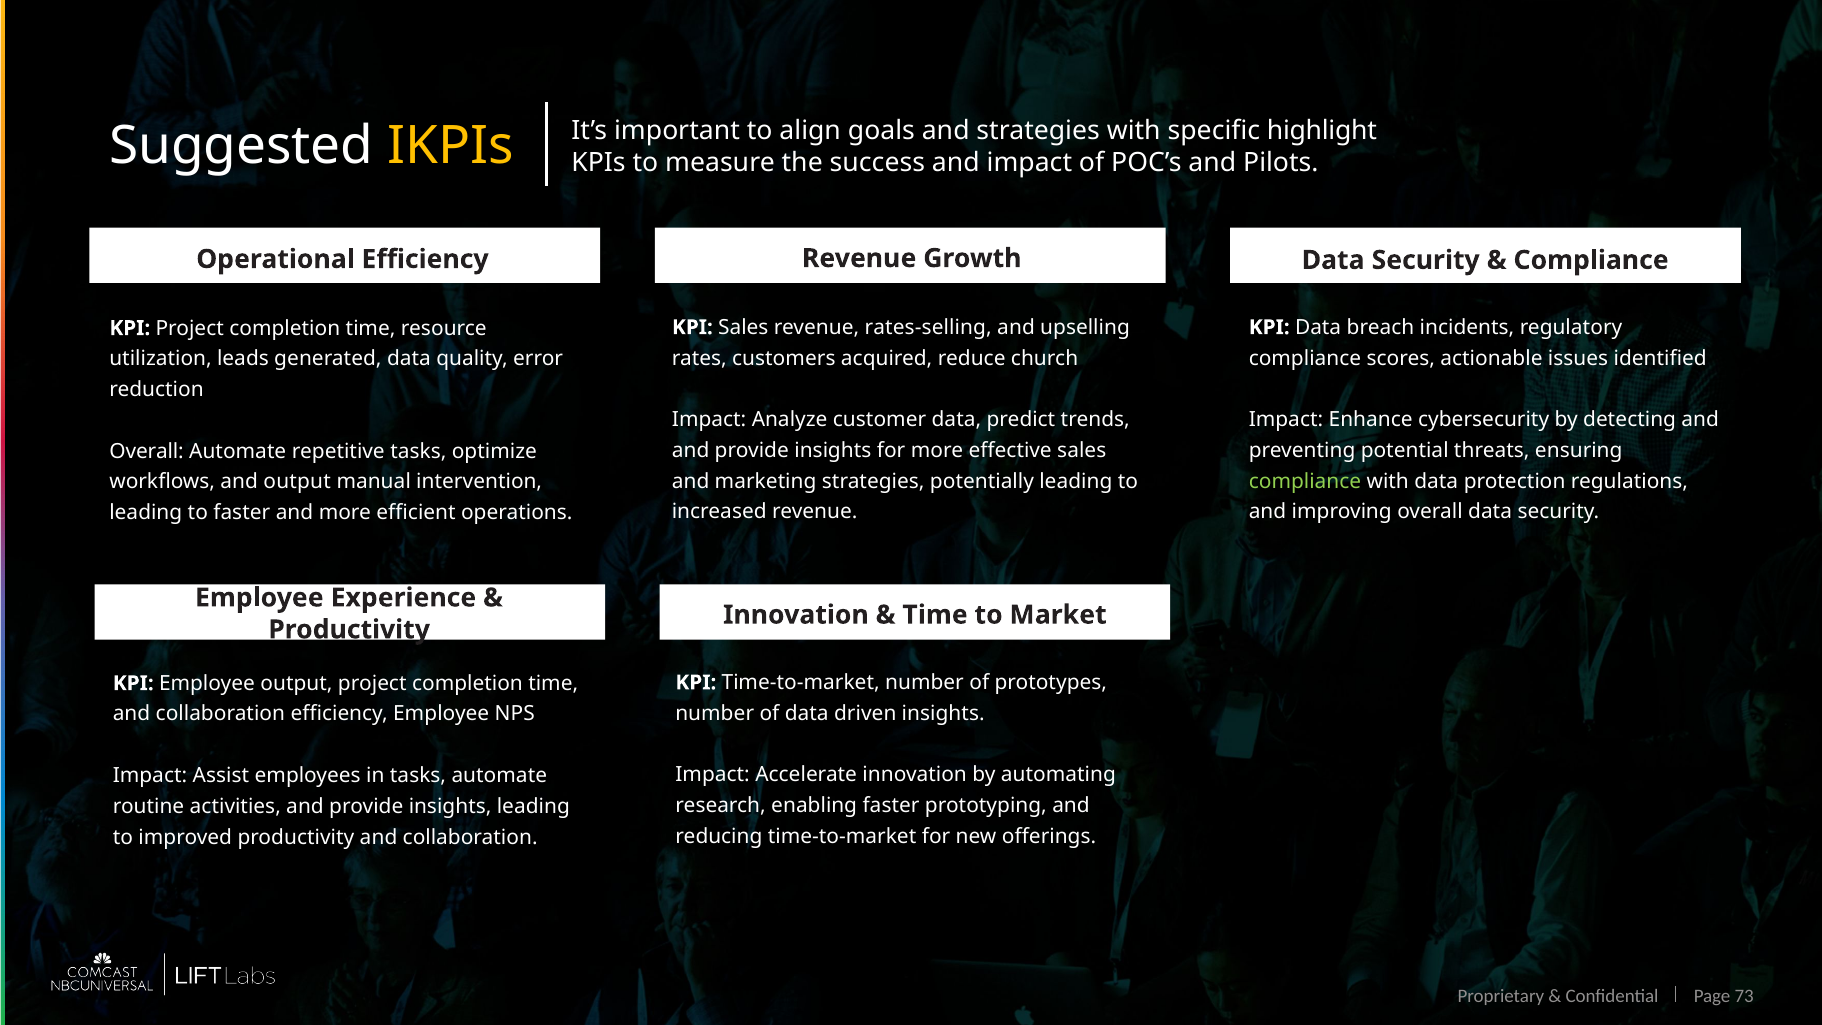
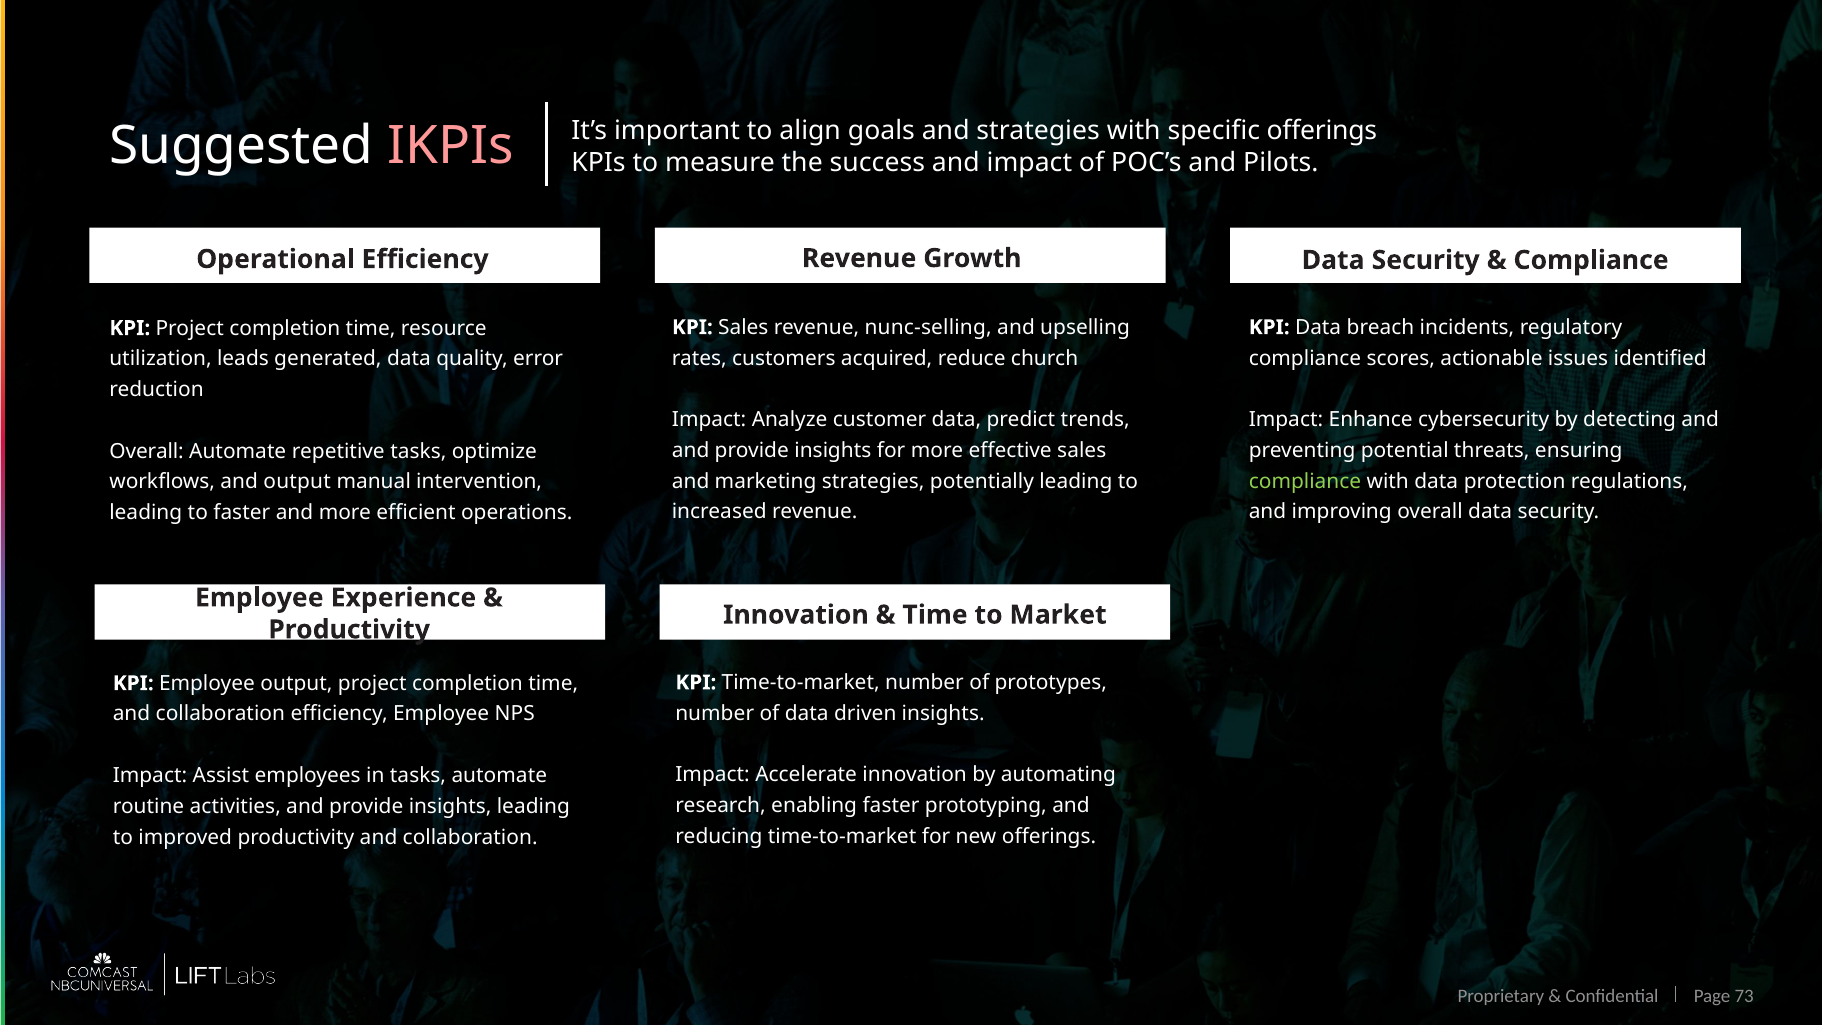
IKPIs colour: yellow -> pink (450, 146)
specific highlight: highlight -> offerings (1322, 131)
rates-selling: rates-selling -> nunc-selling (928, 327)
